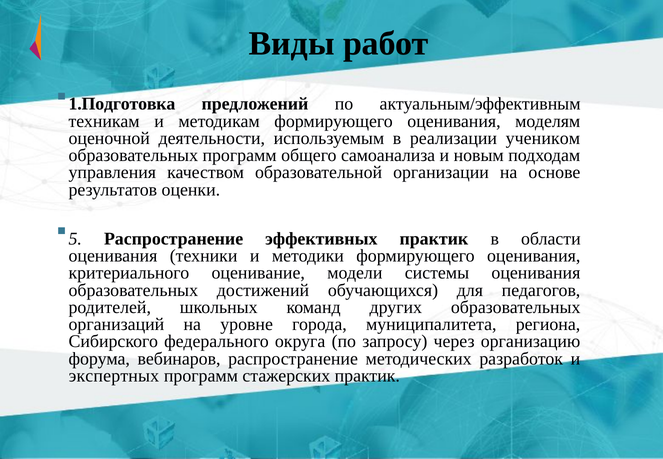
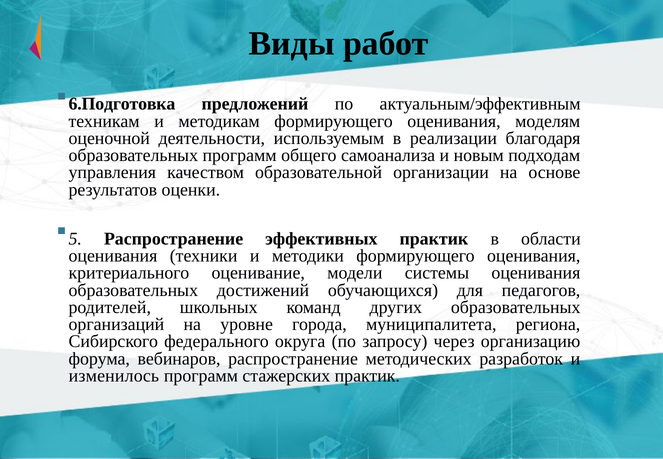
1.Подготовка: 1.Подготовка -> 6.Подготовка (122, 104)
учеником: учеником -> благодаря (543, 138)
экспертных: экспертных -> изменилось (114, 376)
